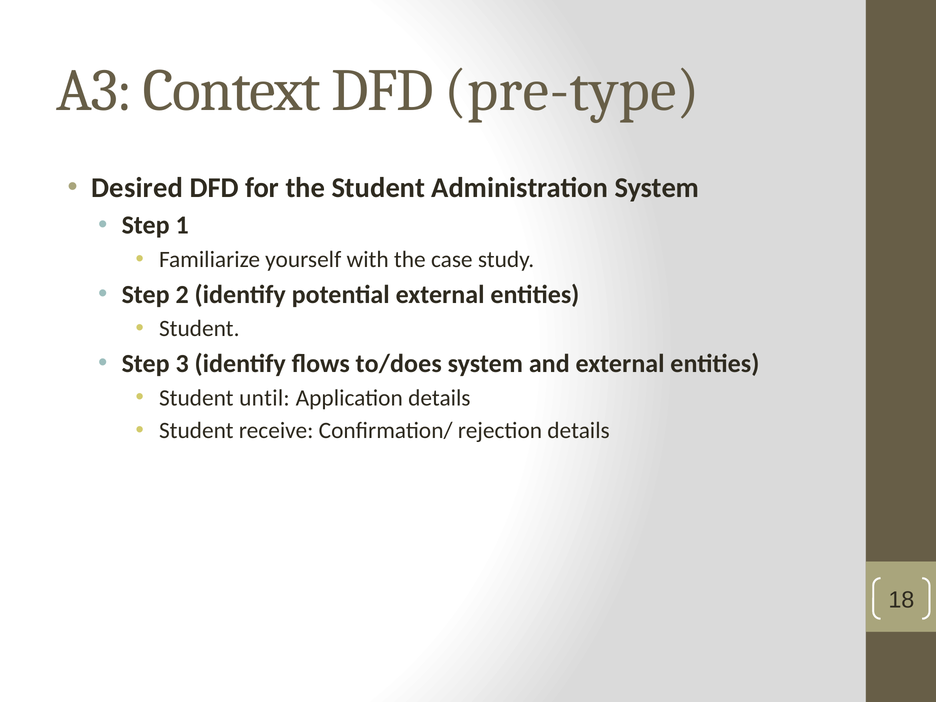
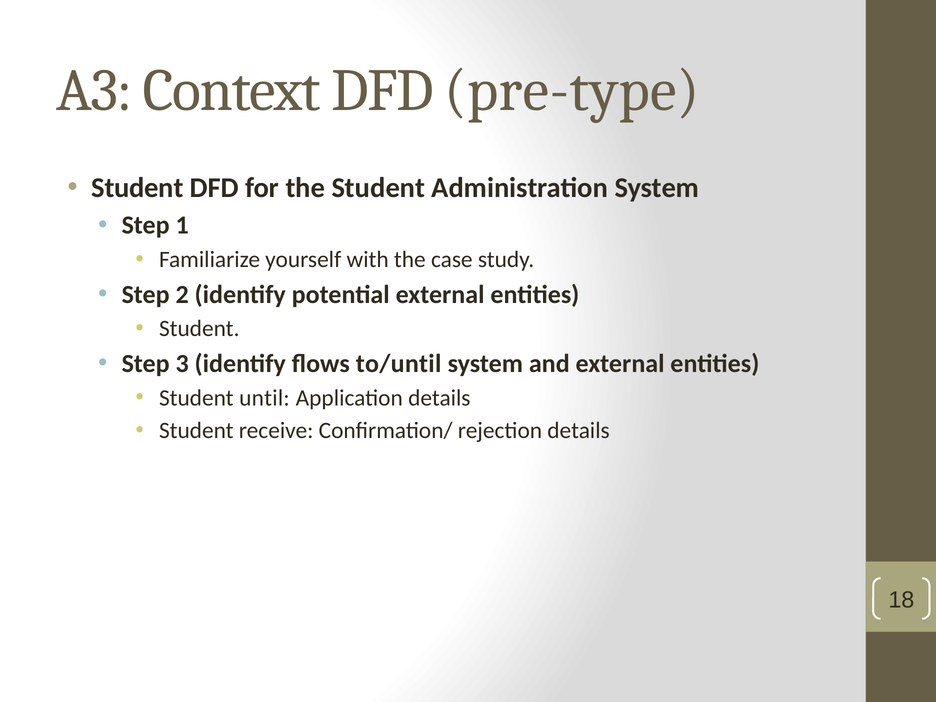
Desired: Desired -> Student (137, 188)
to/does: to/does -> to/until (399, 364)
